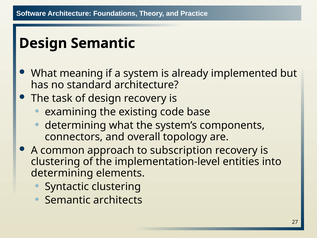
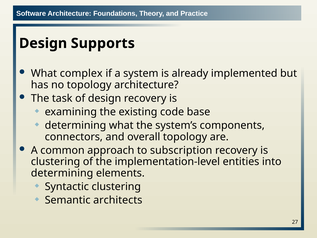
Design Semantic: Semantic -> Supports (103, 43)
meaning: meaning -> complex (81, 73)
no standard: standard -> topology (89, 85)
